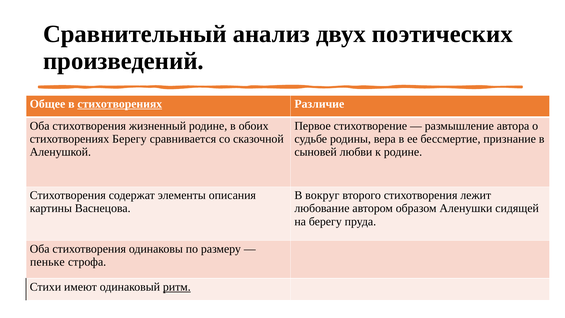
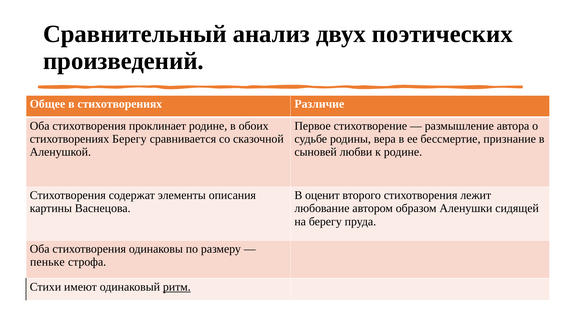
стихотворениях underline: present -> none (120, 104)
жизненный: жизненный -> проклинает (158, 126)
вокруг: вокруг -> оценит (322, 195)
